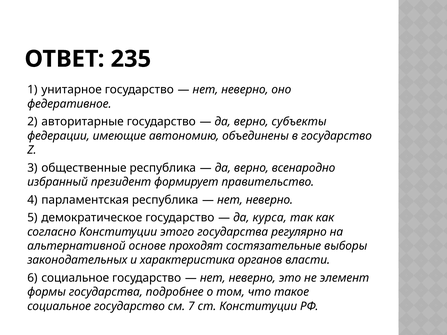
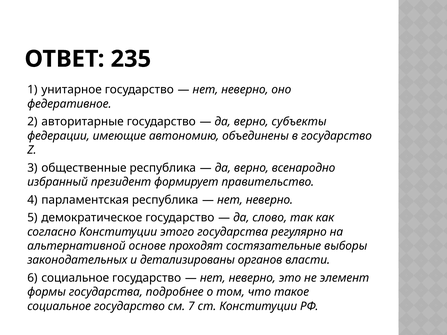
курса: курса -> слово (270, 218)
характеристика: характеристика -> детализированы (187, 260)
